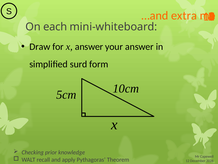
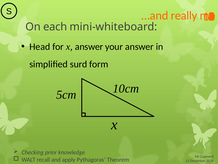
extra: extra -> really (184, 16)
Draw: Draw -> Head (40, 46)
